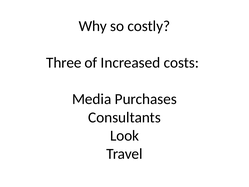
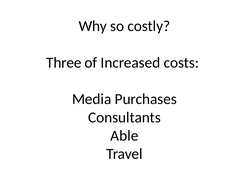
Look: Look -> Able (124, 136)
